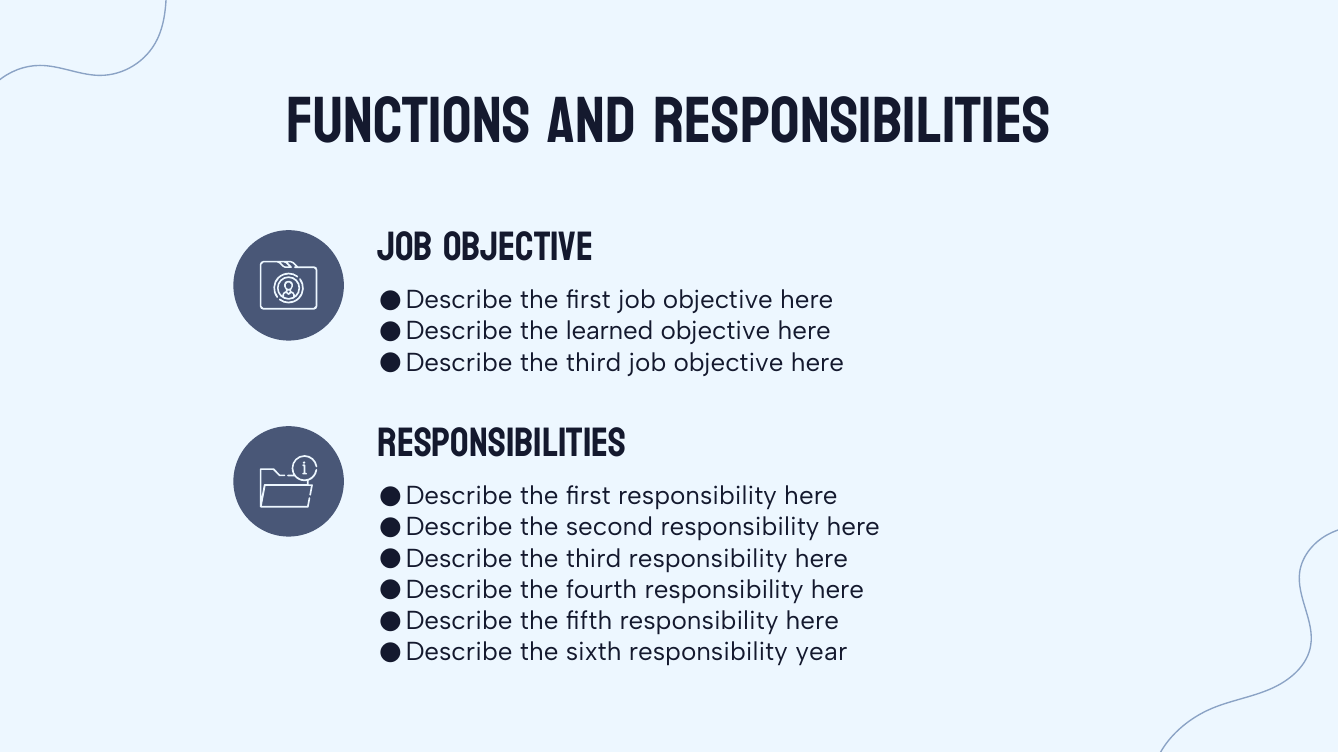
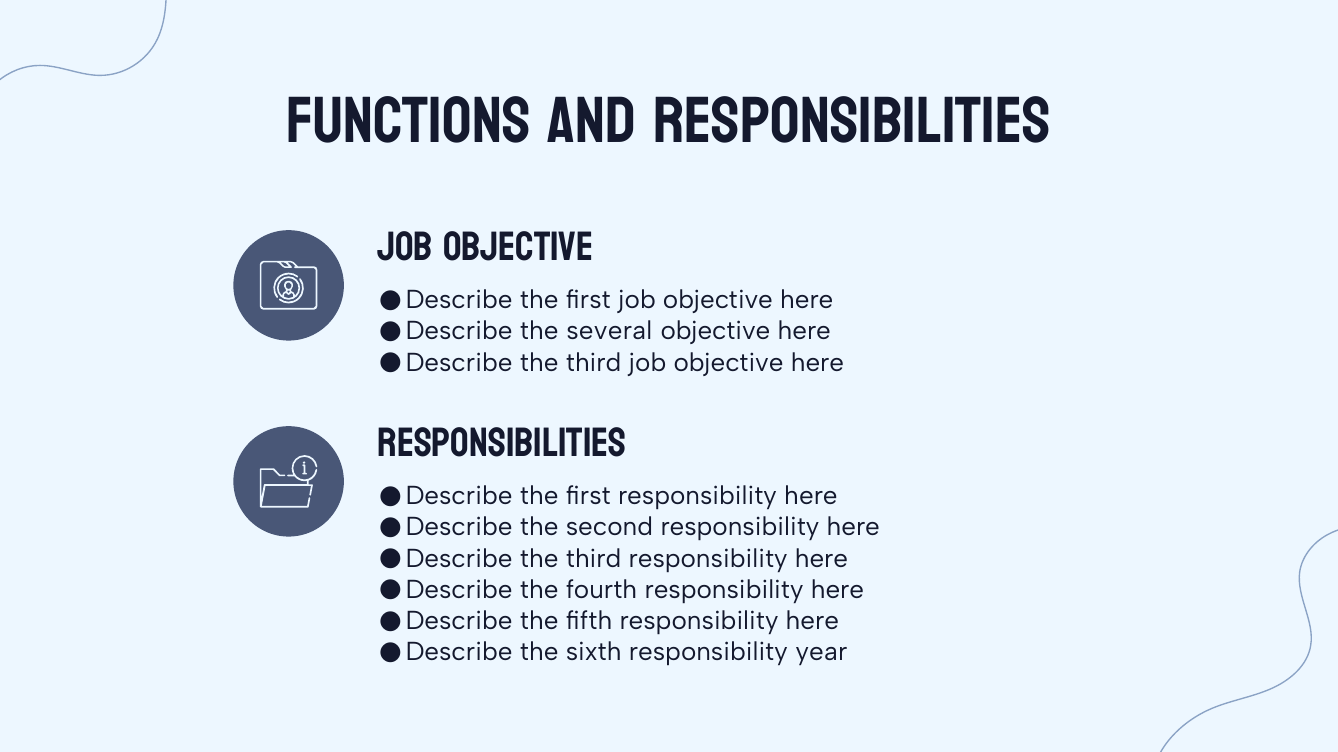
learned: learned -> several (609, 332)
